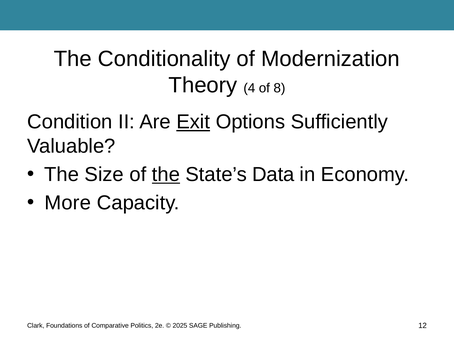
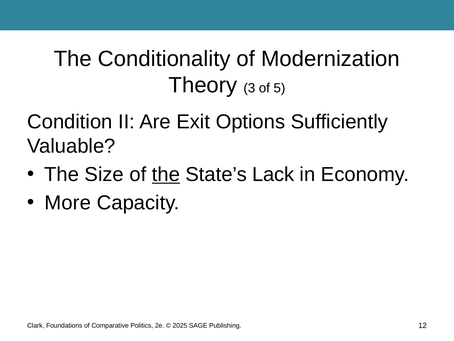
4: 4 -> 3 (249, 88)
8: 8 -> 5 (279, 88)
Exit underline: present -> none (193, 122)
Data: Data -> Lack (273, 174)
